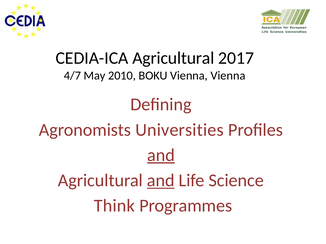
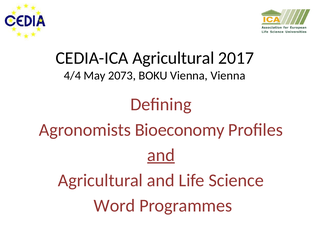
4/7: 4/7 -> 4/4 (72, 76)
2010: 2010 -> 2073 (122, 76)
Universities: Universities -> Bioeconomy (180, 130)
and underline: present -> none (161, 181)
Think: Think -> Word (114, 206)
